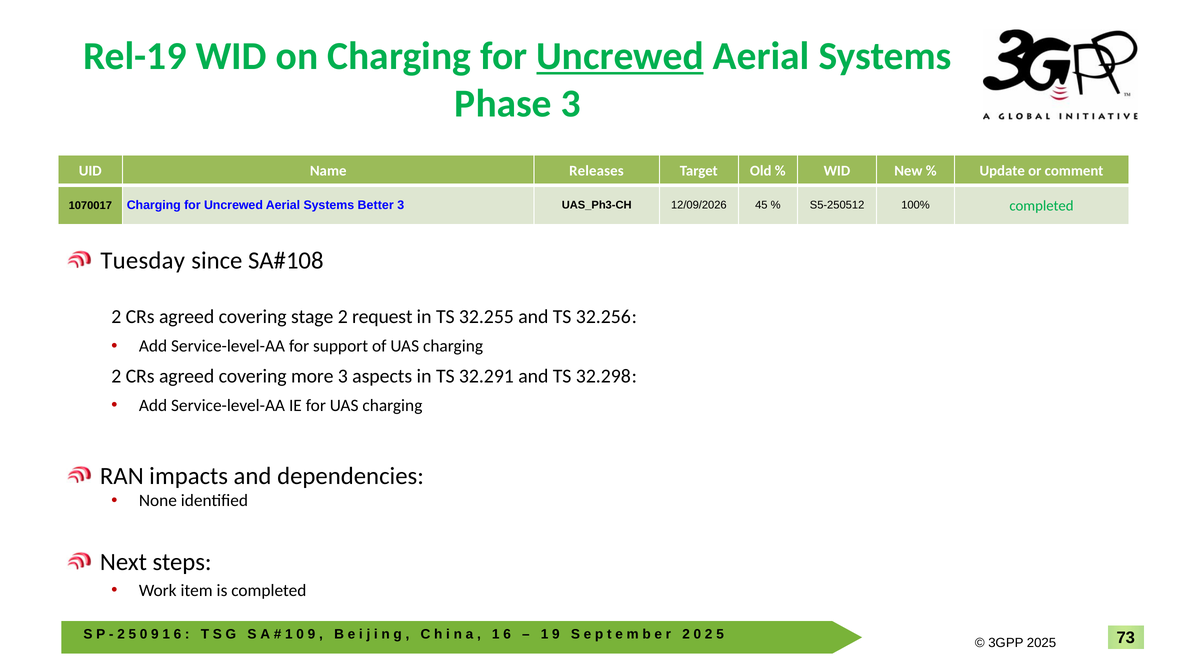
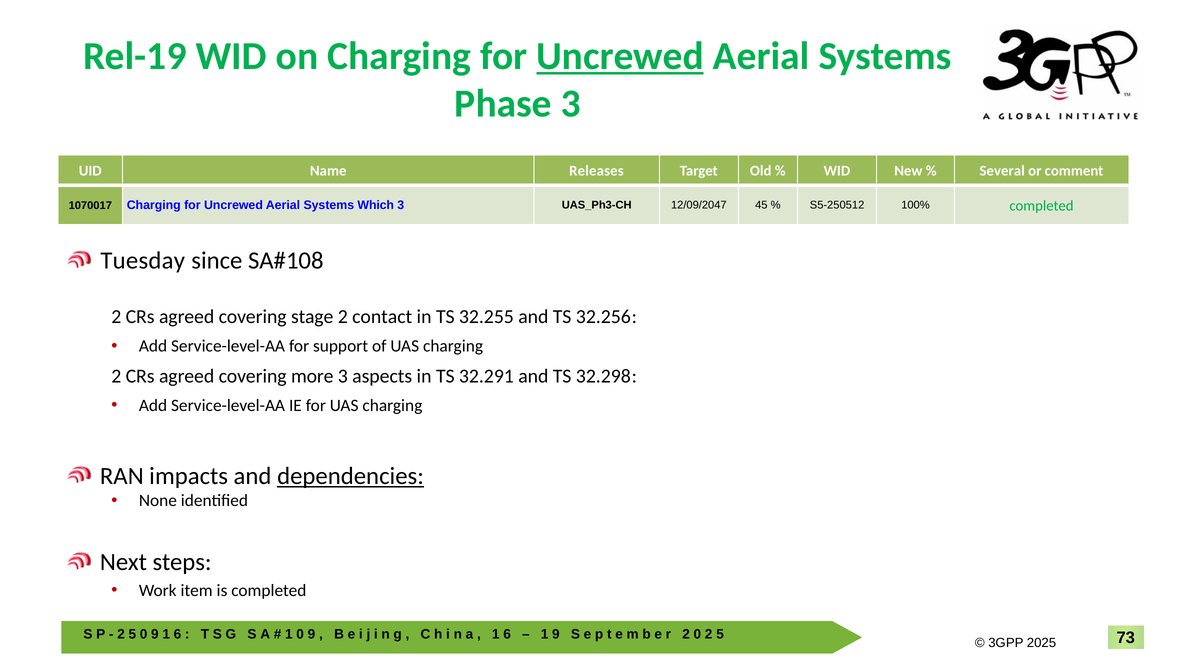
Update: Update -> Several (1002, 171)
Better: Better -> Which (376, 205)
12/09/2026: 12/09/2026 -> 12/09/2047 (699, 205)
request: request -> contact (382, 317)
dependencies underline: none -> present (351, 476)
